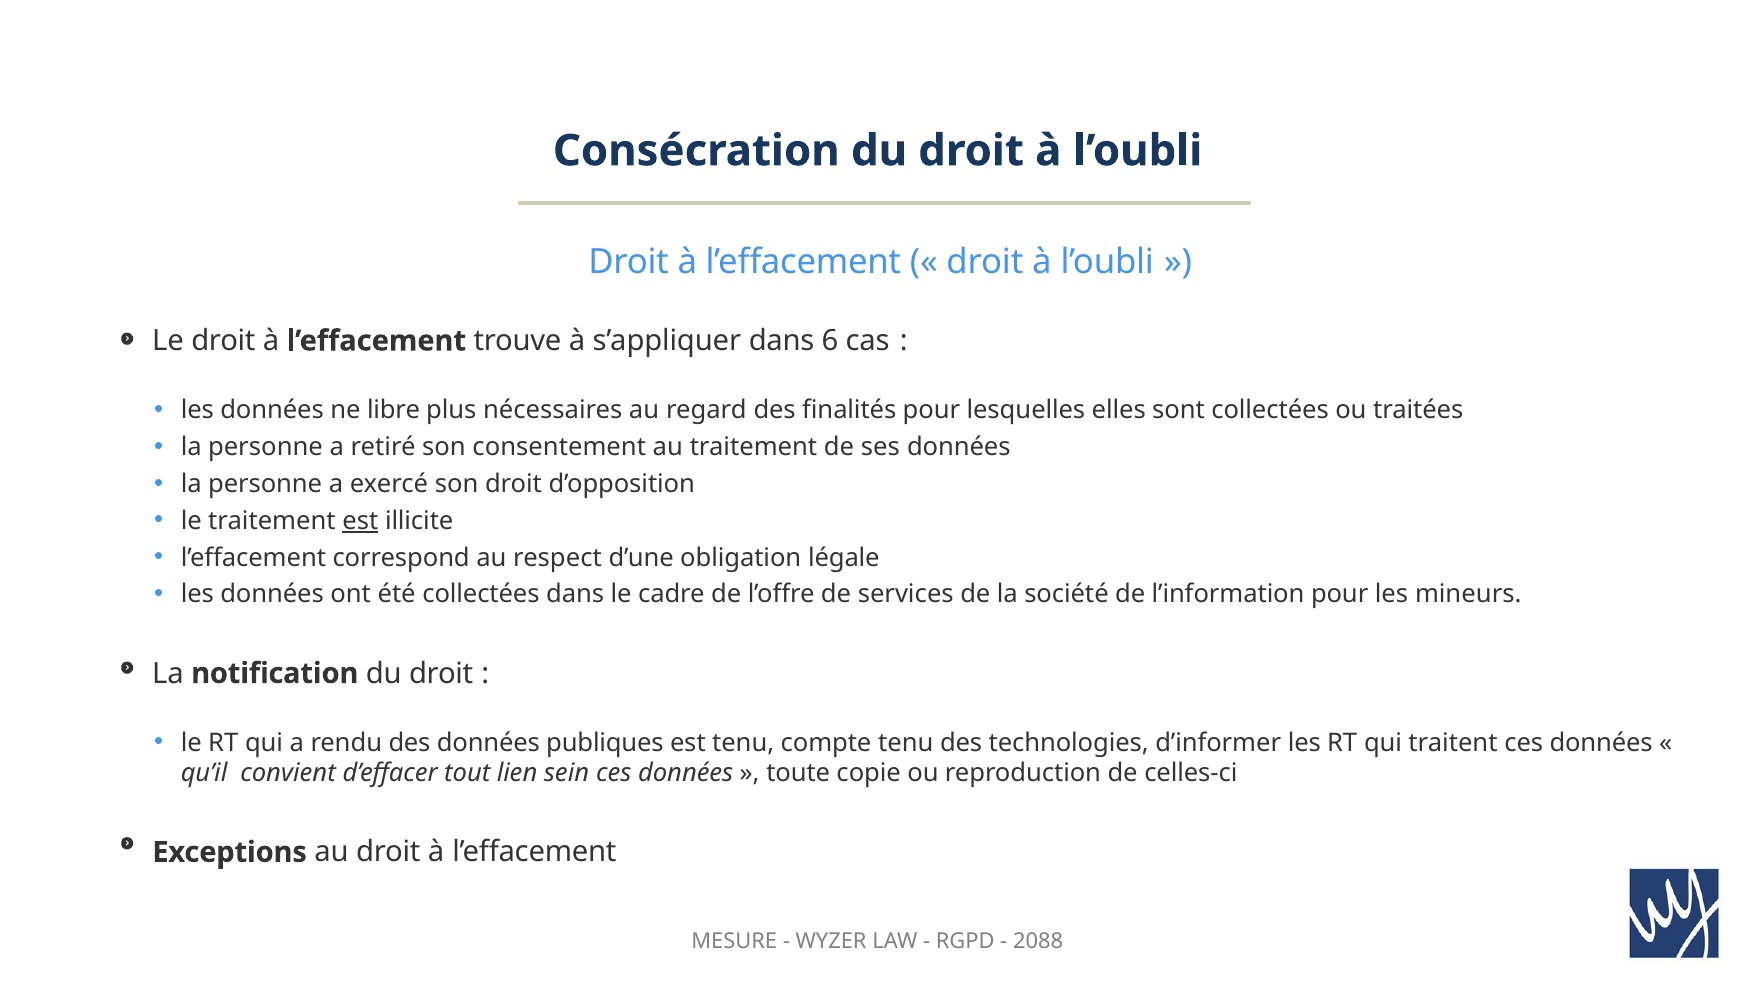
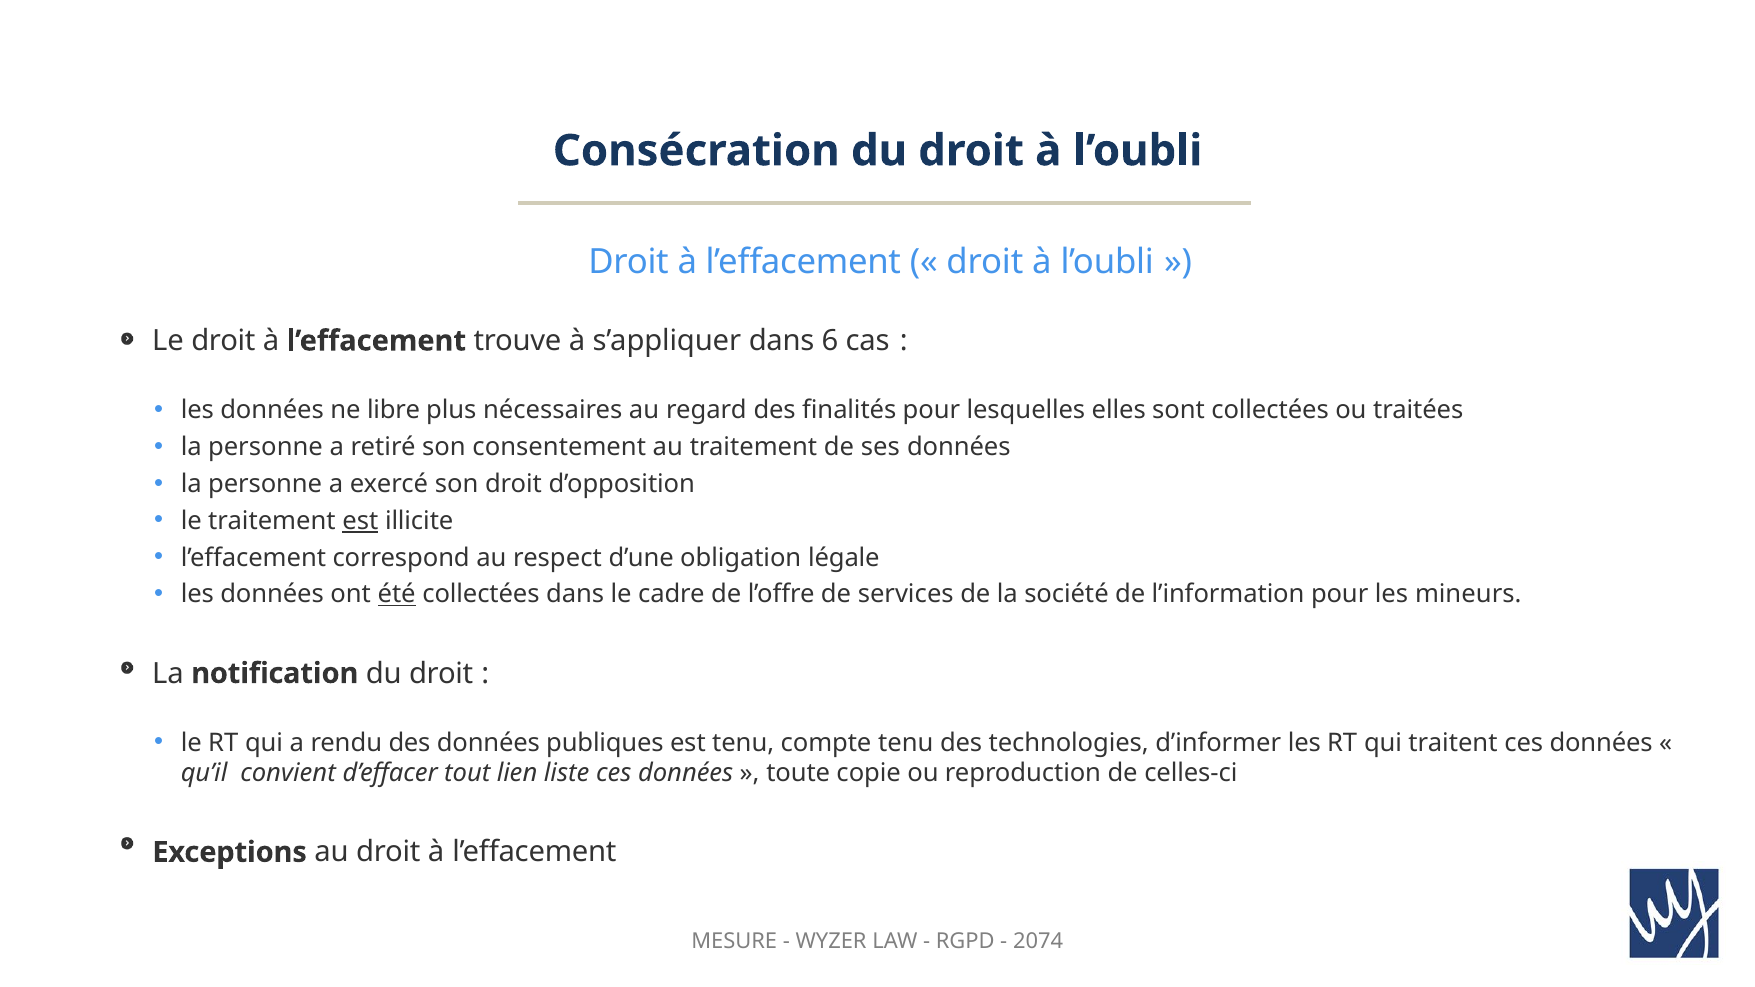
été underline: none -> present (397, 595)
sein: sein -> liste (567, 774)
2088: 2088 -> 2074 (1038, 941)
